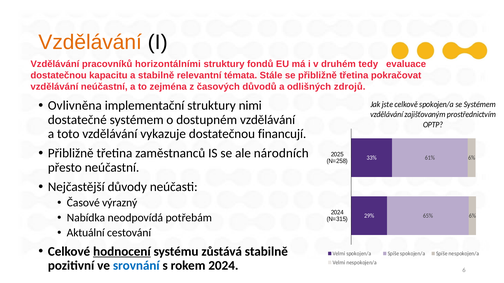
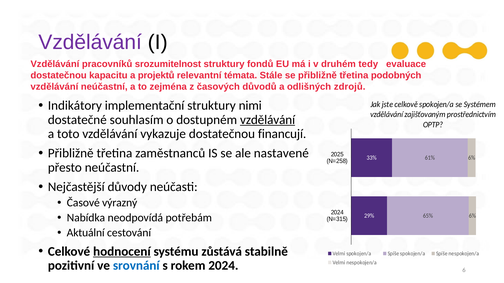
Vzdělávání colour: orange -> purple (90, 42)
horizontálními: horizontálními -> srozumitelnost (168, 64)
a stabilně: stabilně -> projektů (156, 75)
pokračovat: pokračovat -> podobných (396, 75)
Ovlivněna: Ovlivněna -> Indikátory (75, 106)
dostatečné systémem: systémem -> souhlasím (137, 120)
vzdělávání underline: none -> present (268, 120)
národních: národních -> nastavené (281, 154)
